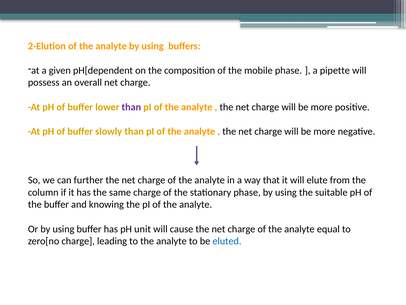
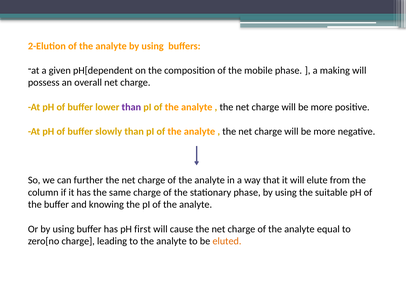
pipette: pipette -> making (335, 70)
unit: unit -> first (143, 229)
eluted colour: blue -> orange (227, 241)
